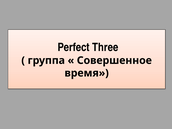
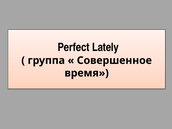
Three: Three -> Lately (105, 47)
